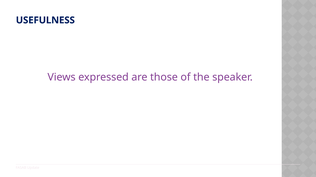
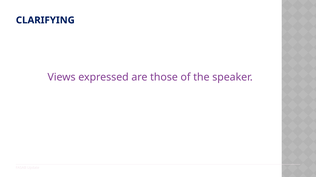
USEFULNESS: USEFULNESS -> CLARIFYING (45, 20)
